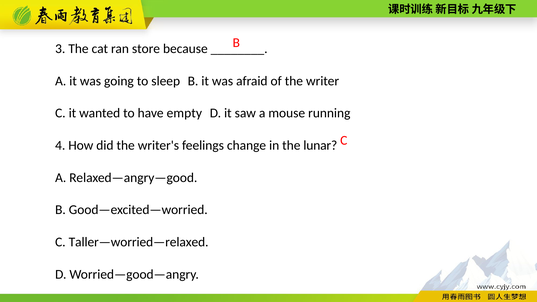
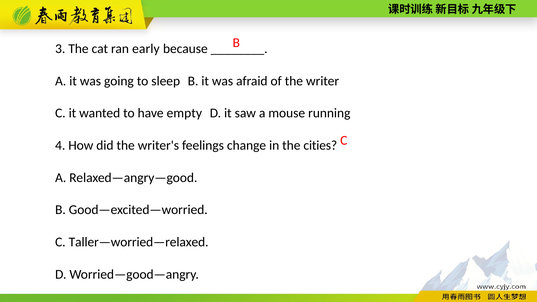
store: store -> early (146, 49)
lunar: lunar -> cities (320, 145)
